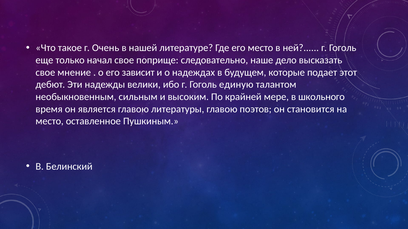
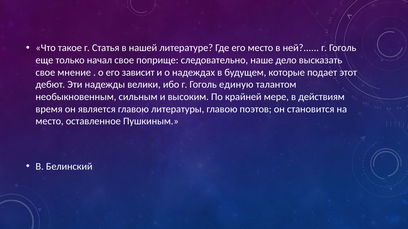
Очень: Очень -> Статья (106, 48)
школьного: школьного -> действиям (322, 97)
